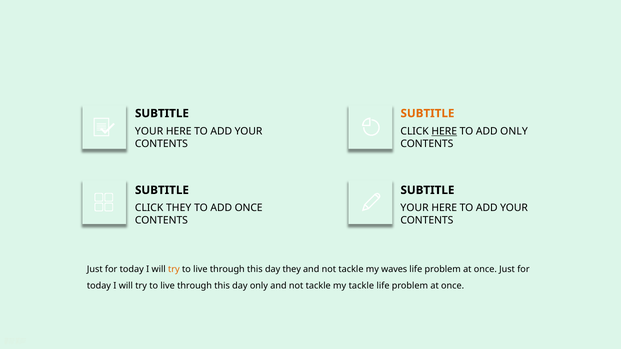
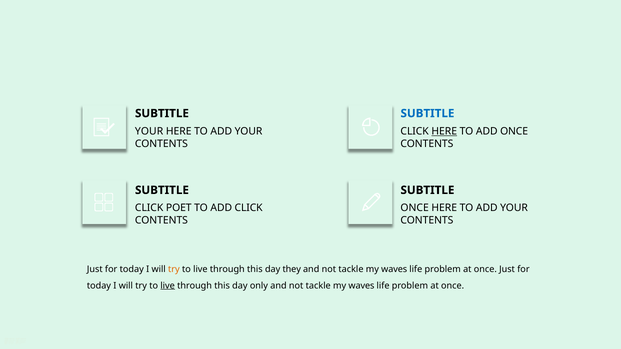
SUBTITLE colour: orange -> blue (427, 113)
ADD ONLY: ONLY -> ONCE (514, 131)
CLICK THEY: THEY -> POET (179, 208)
ADD ONCE: ONCE -> CLICK (249, 208)
YOUR: YOUR -> ONCE (415, 208)
live underline: none -> present (168, 286)
tackle: tackle -> waves (361, 286)
